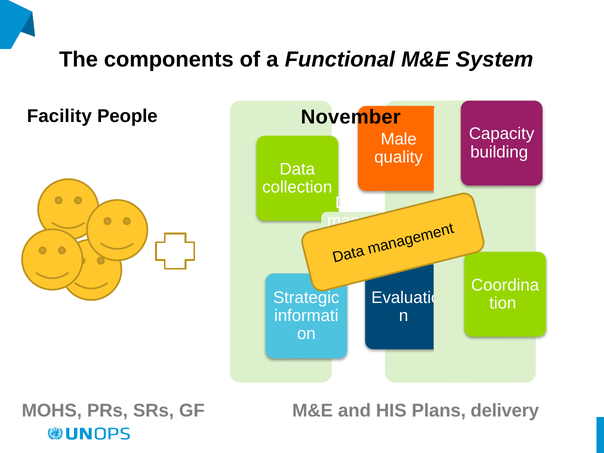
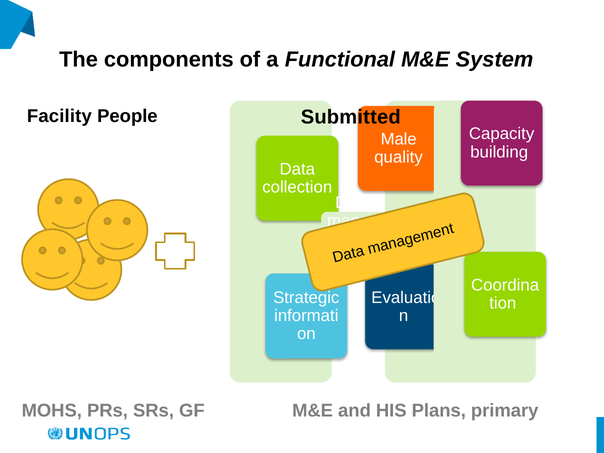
November: November -> Submitted (351, 117)
delivery: delivery -> primary (505, 410)
